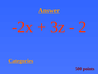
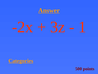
2: 2 -> 1 (82, 27)
